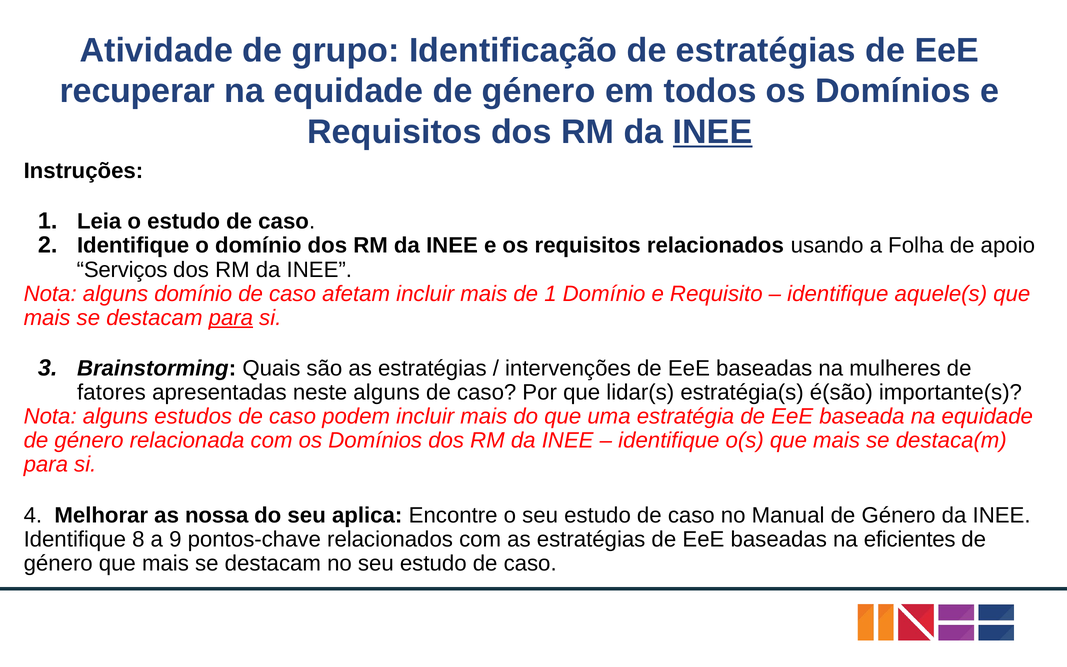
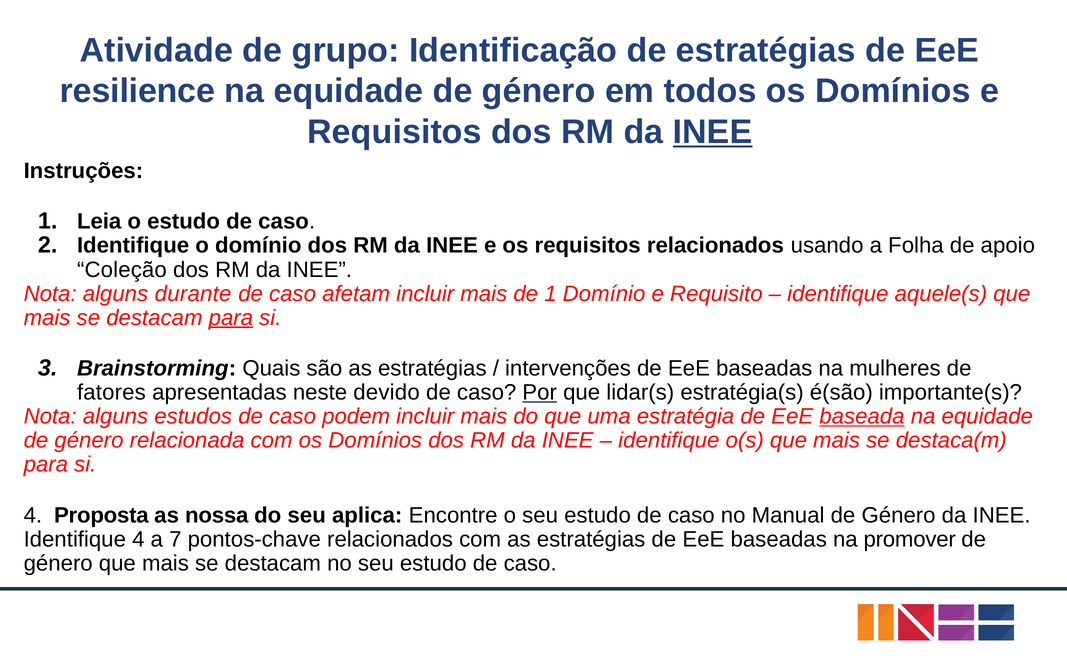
recuperar: recuperar -> resilience (137, 91)
Serviços: Serviços -> Coleção (122, 270)
alguns domínio: domínio -> durante (193, 294)
neste alguns: alguns -> devido (387, 392)
Por underline: none -> present (540, 392)
baseada underline: none -> present (862, 416)
Melhorar: Melhorar -> Proposta (101, 515)
Identifique 8: 8 -> 4 (138, 539)
9: 9 -> 7 (175, 539)
eficientes: eficientes -> promover (910, 539)
